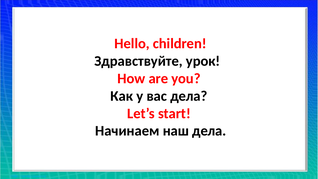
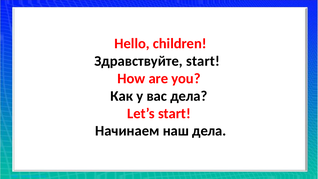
Здравствуйте урок: урок -> start (203, 61)
